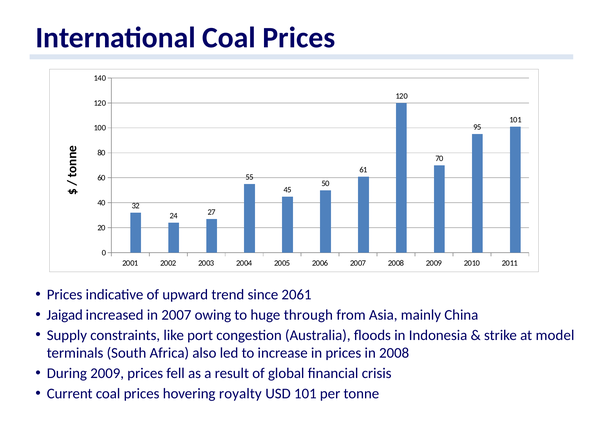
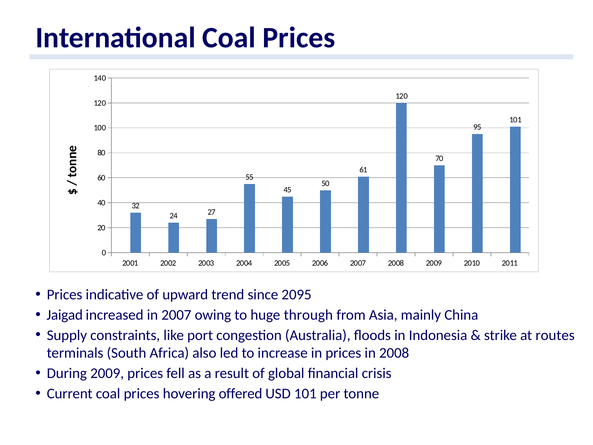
2061: 2061 -> 2095 (297, 295)
model: model -> routes (555, 335)
royalty: royalty -> offered (240, 393)
